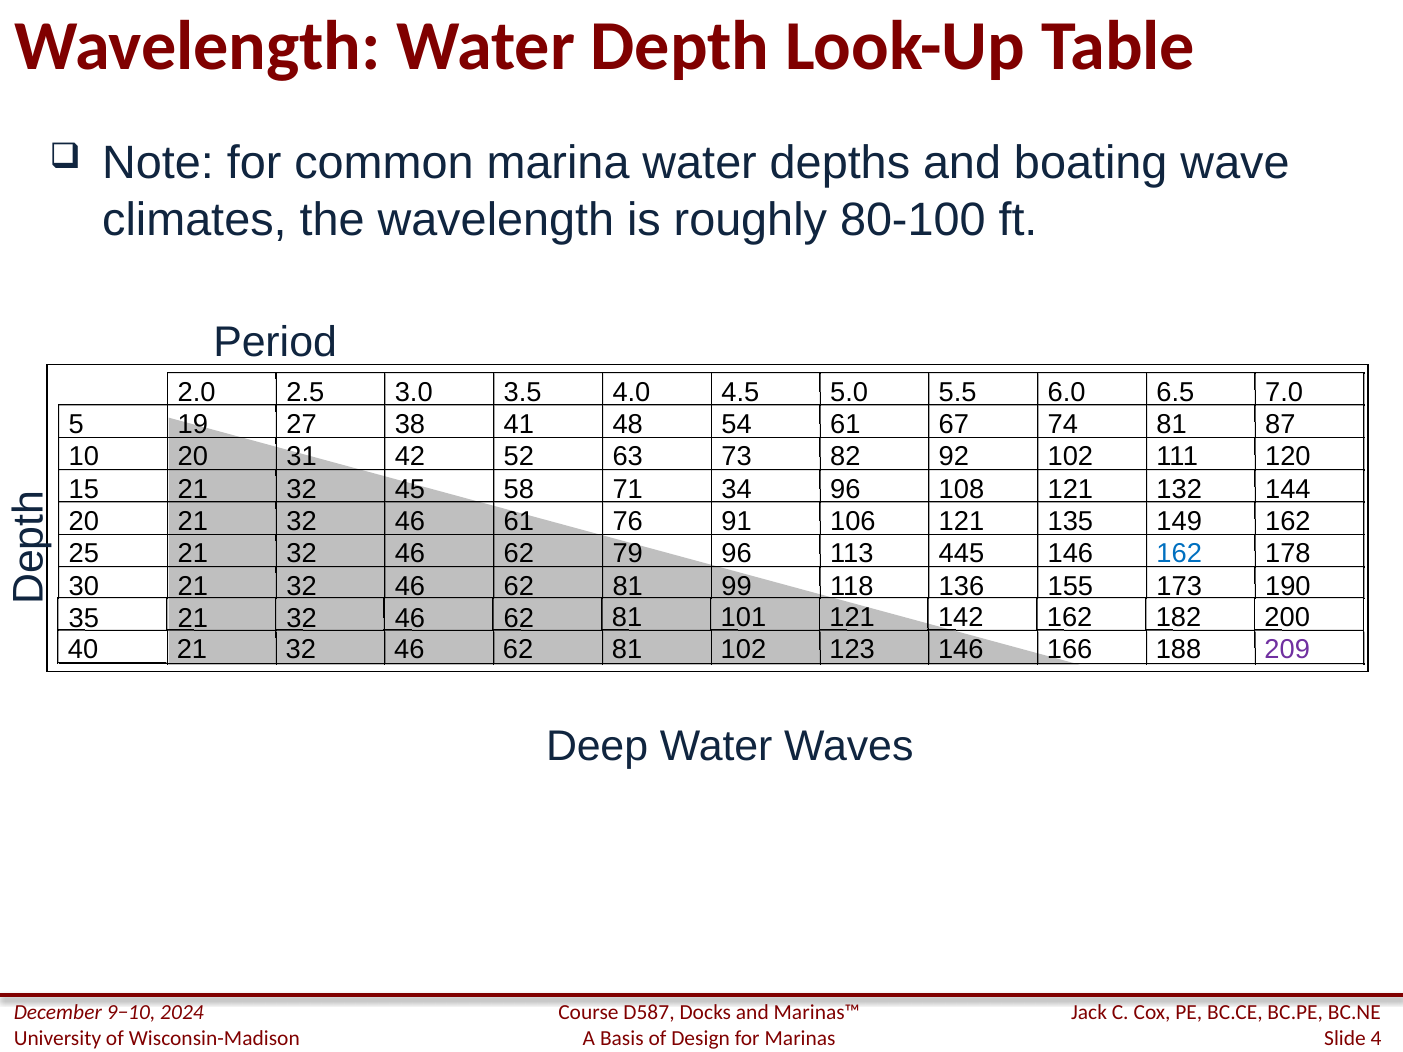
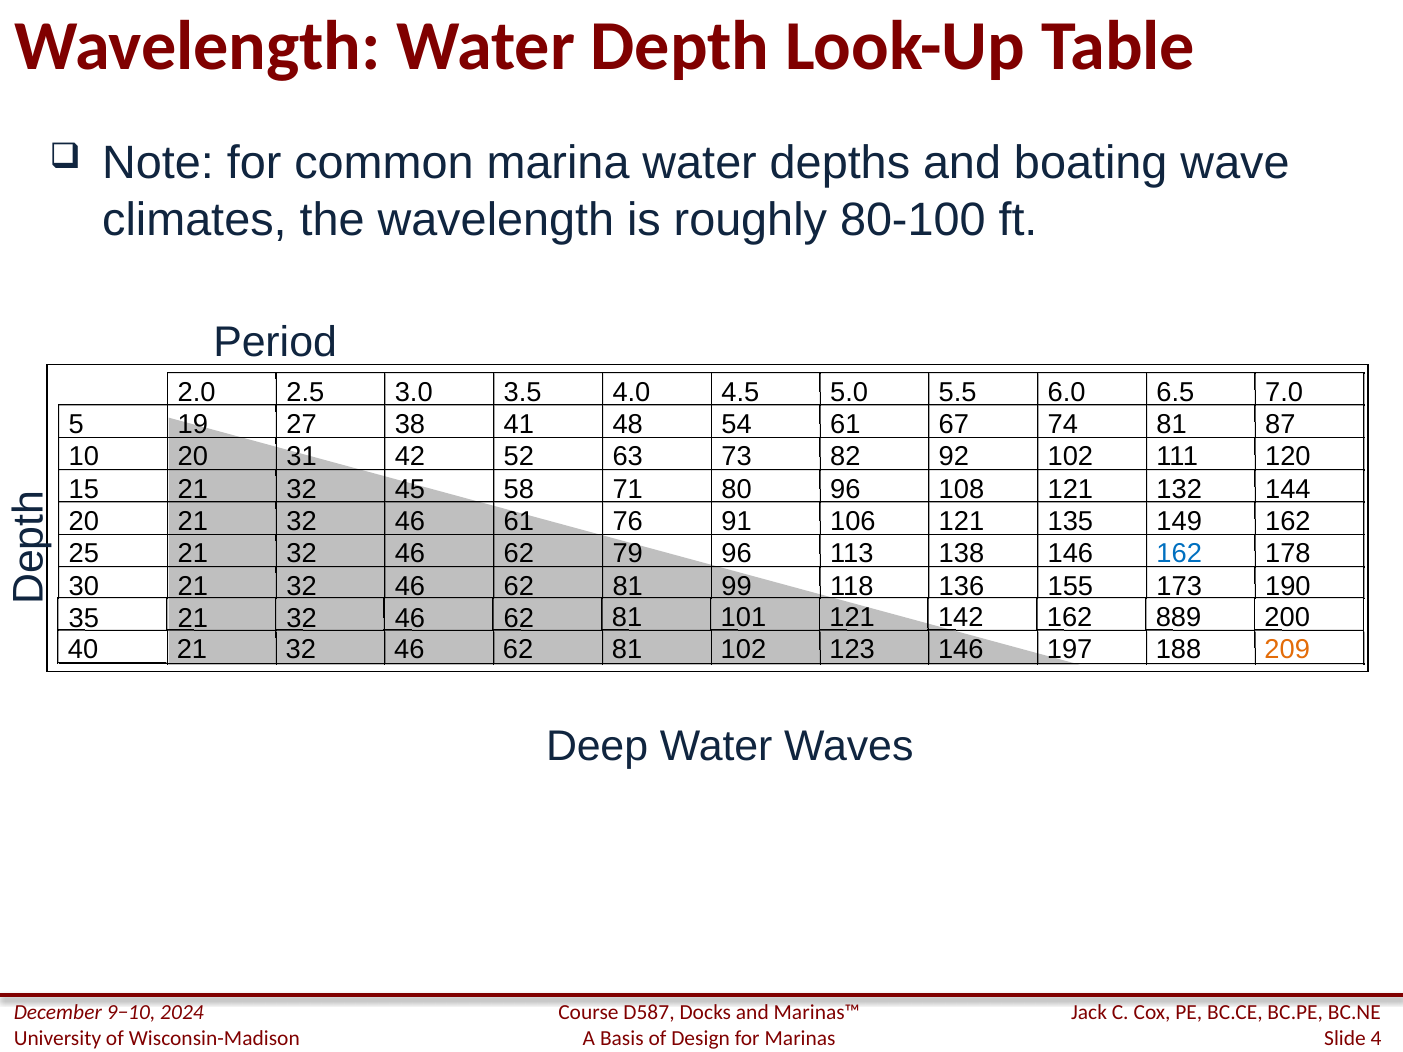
34: 34 -> 80 (737, 489)
445: 445 -> 138 (961, 554)
182: 182 -> 889 (1179, 617)
166: 166 -> 197 (1070, 650)
209 colour: purple -> orange (1287, 650)
